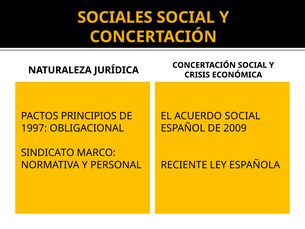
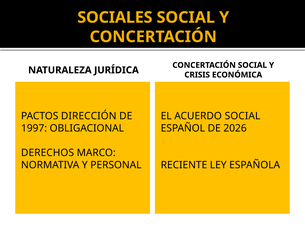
PRINCIPIOS: PRINCIPIOS -> DIRECCIÓN (89, 116)
2009: 2009 -> 2026 (235, 128)
SINDICATO: SINDICATO -> DERECHOS (48, 153)
